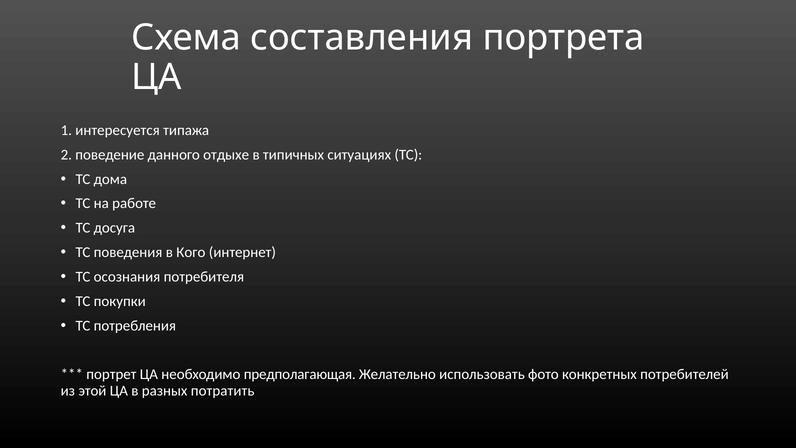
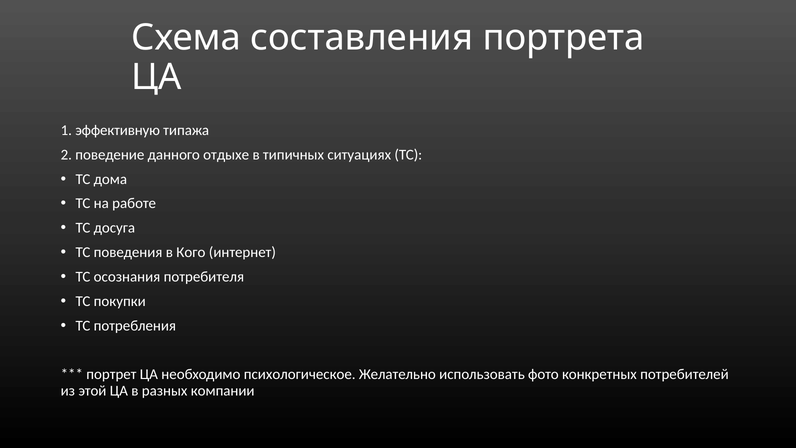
интересуется: интересуется -> эффективную (118, 130)
предполагающая: предполагающая -> психологическое (300, 374)
потратить: потратить -> компании (223, 390)
